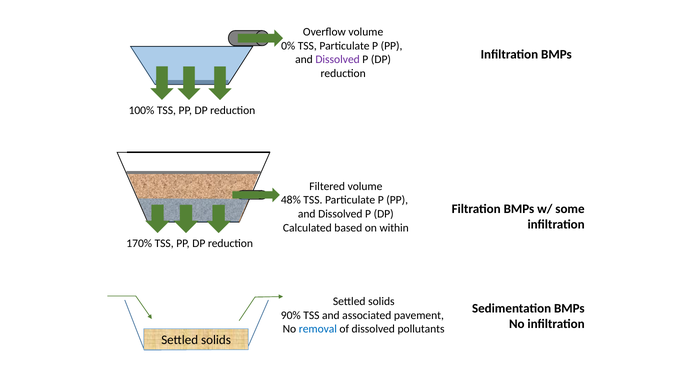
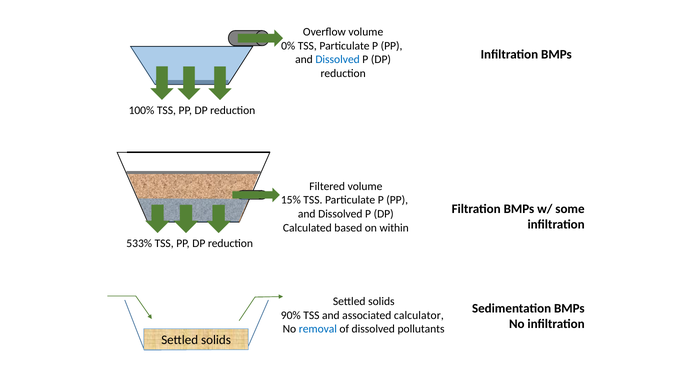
Dissolved colour: purple -> blue (338, 60)
48%: 48% -> 15% (291, 200)
170%: 170% -> 533% (139, 244)
pavement: pavement -> calculator (419, 316)
